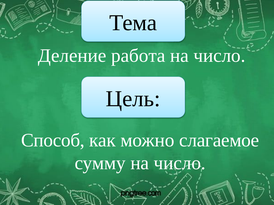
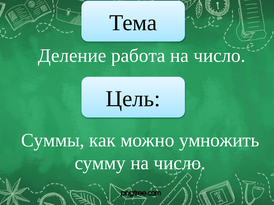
Способ: Способ -> Суммы (53, 141)
слагаемое: слагаемое -> умножить (219, 141)
